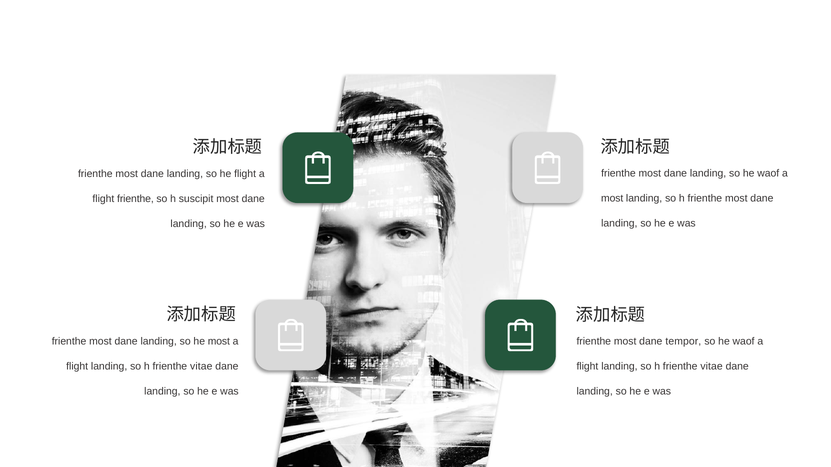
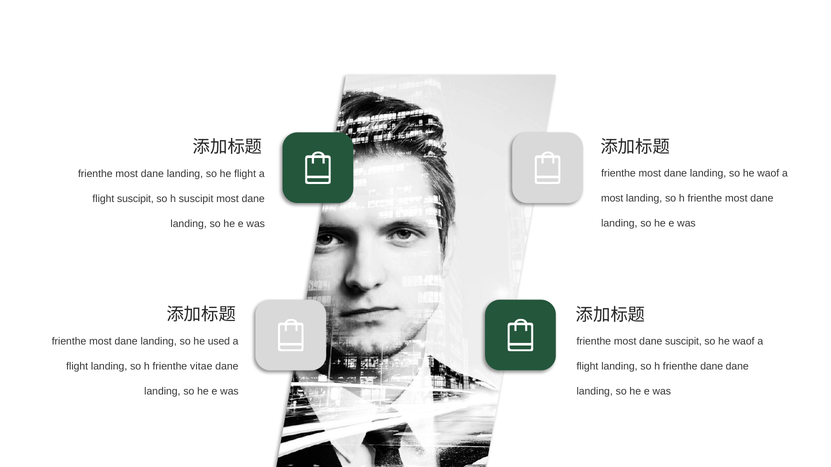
flight frienthe: frienthe -> suscipit (135, 199)
he most: most -> used (219, 342)
dane tempor: tempor -> suscipit (683, 342)
vitae: vitae -> dane (712, 367)
